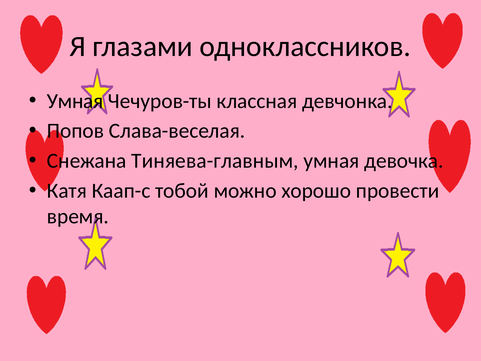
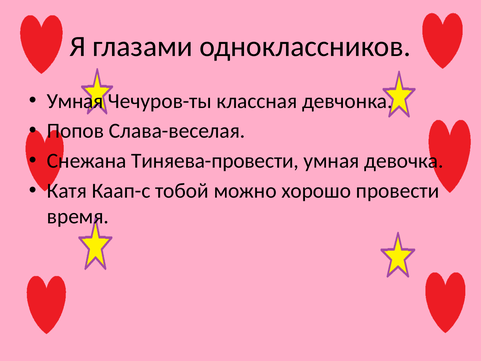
Тиняева-главным: Тиняева-главным -> Тиняева-провести (215, 161)
